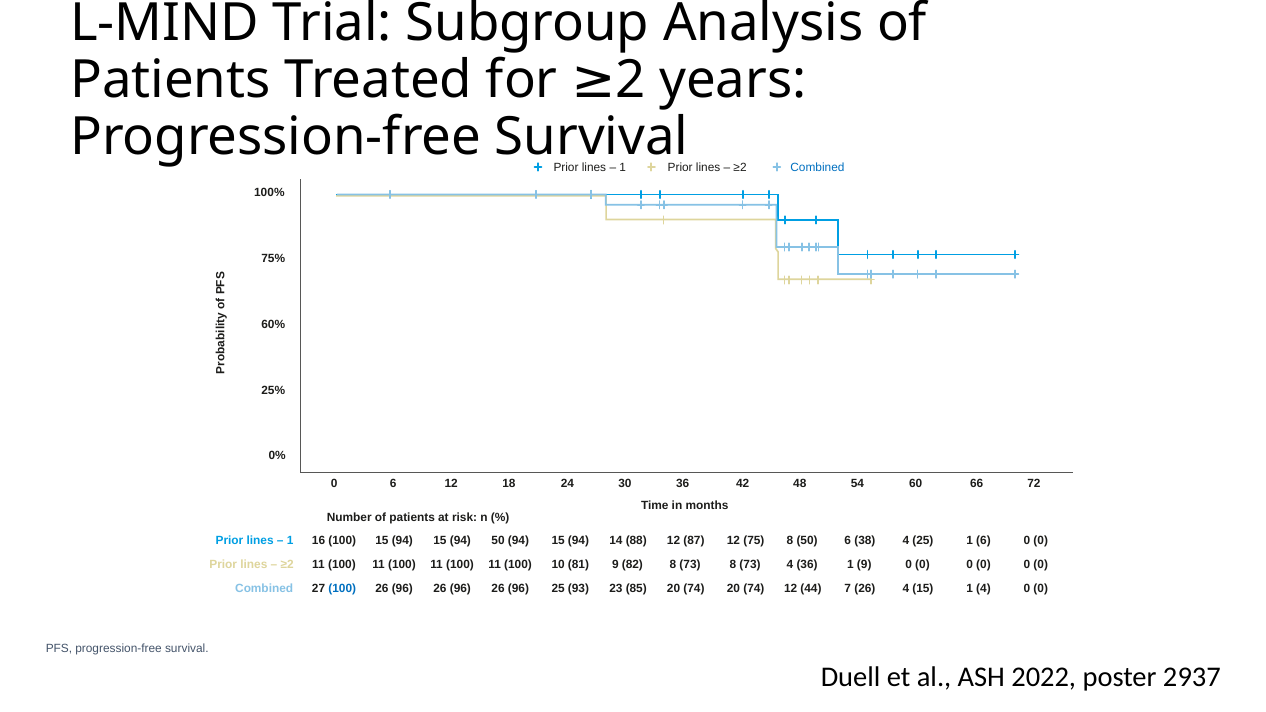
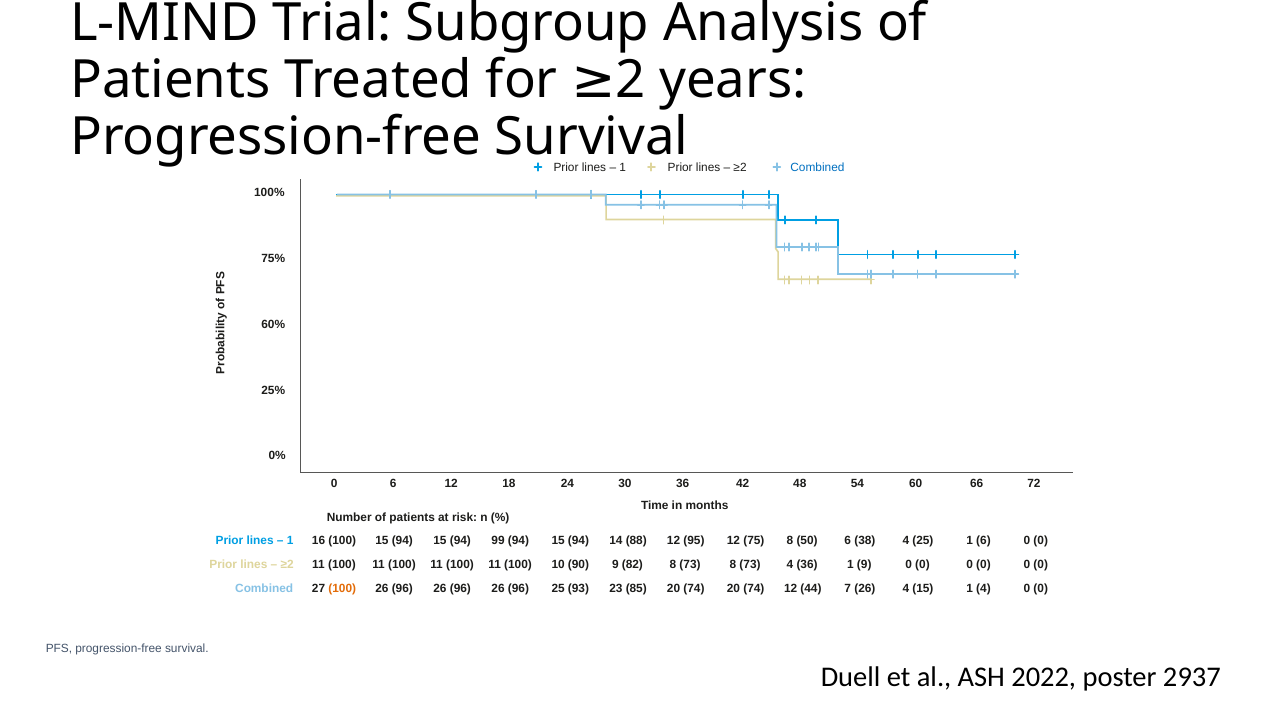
94 50: 50 -> 99 (498, 541)
87: 87 -> 95 (694, 541)
81: 81 -> 90 (578, 565)
100 colour: blue -> orange (342, 589)
